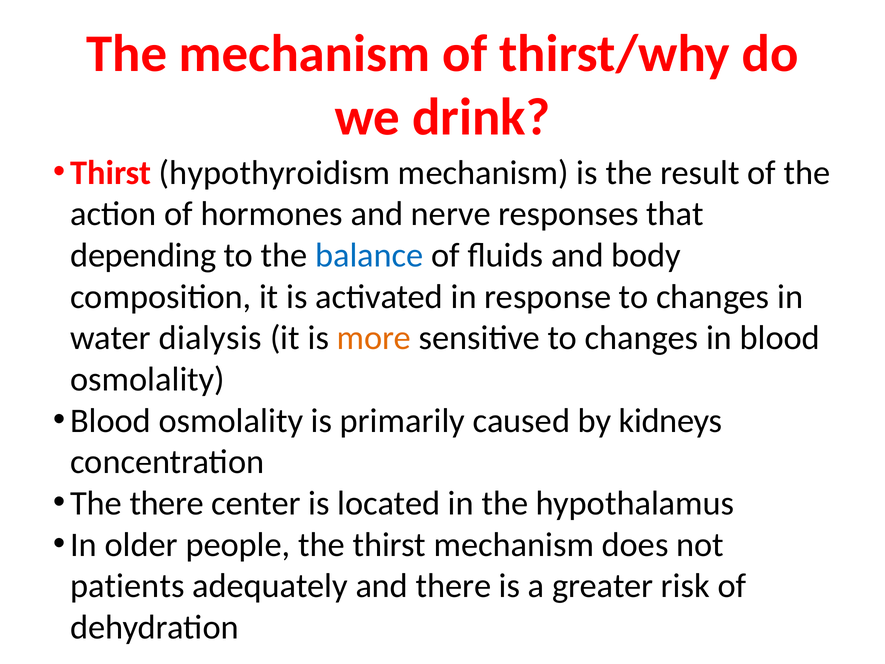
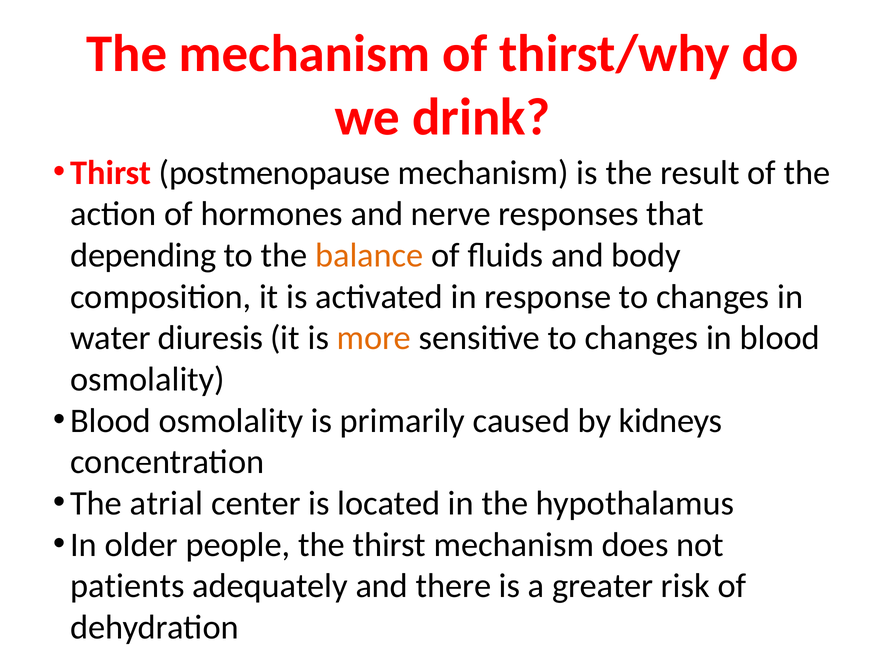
hypothyroidism: hypothyroidism -> postmenopause (275, 173)
balance colour: blue -> orange (369, 255)
dialysis: dialysis -> diuresis (211, 338)
The there: there -> atrial (166, 503)
